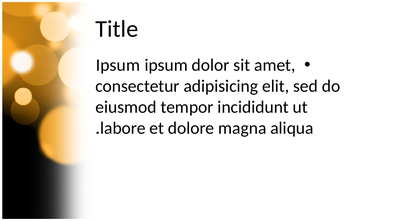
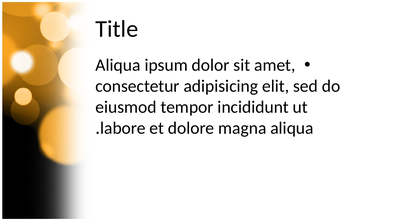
Ipsum: Ipsum -> Aliqua (118, 65)
